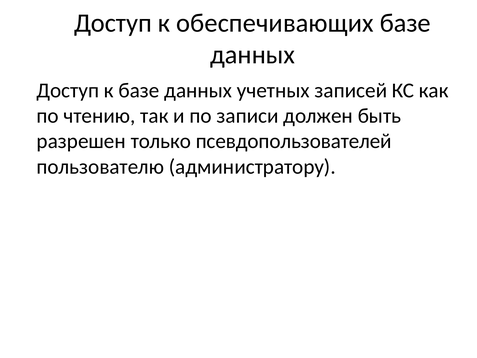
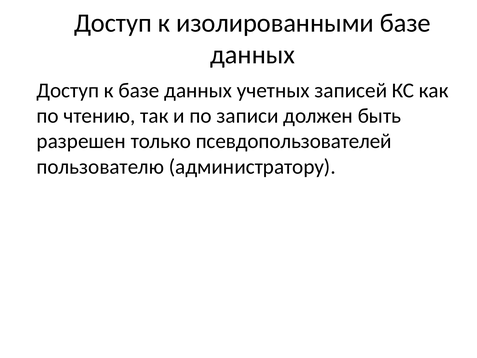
обеспечивающих: обеспечивающих -> изолированными (275, 23)
